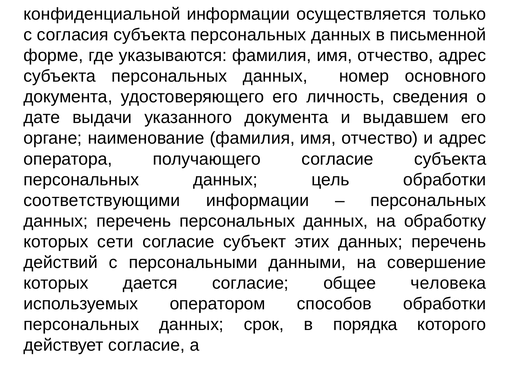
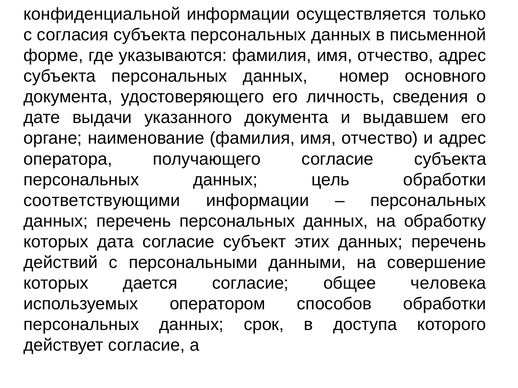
сети: сети -> дата (116, 242)
порядка: порядка -> доступа (365, 325)
